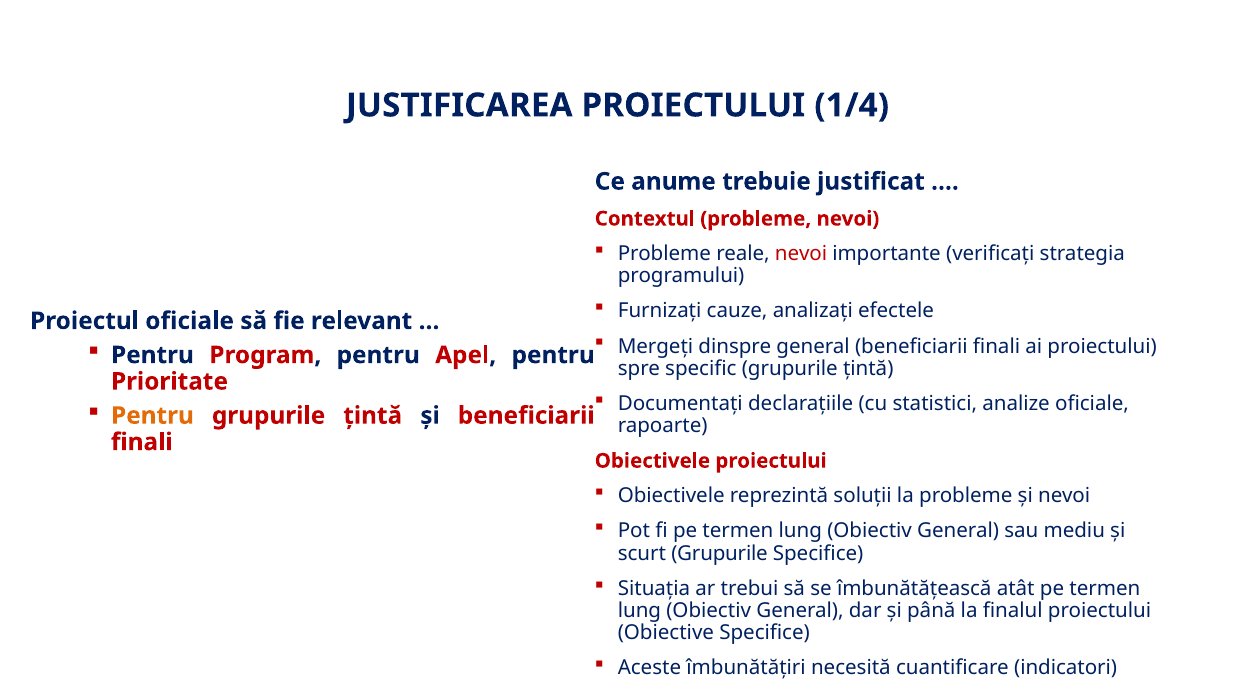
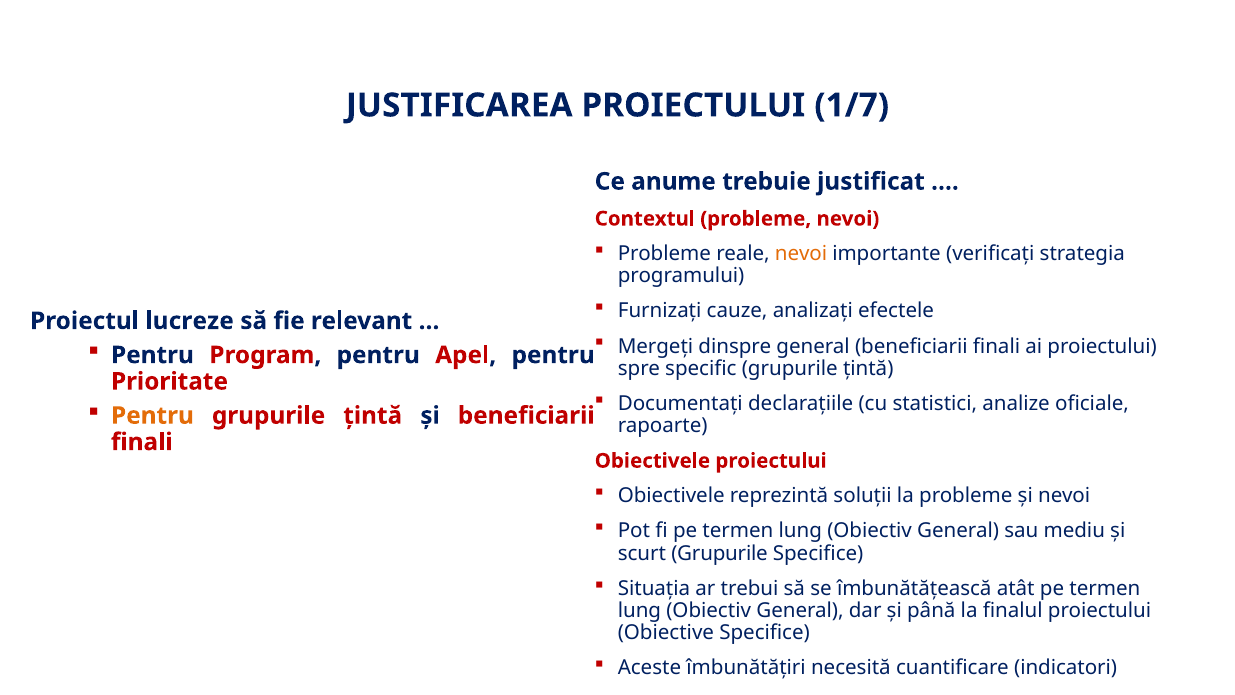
1/4: 1/4 -> 1/7 (852, 105)
nevoi colour: red -> orange (801, 254)
Proiectul oficiale: oficiale -> lucreze (190, 321)
